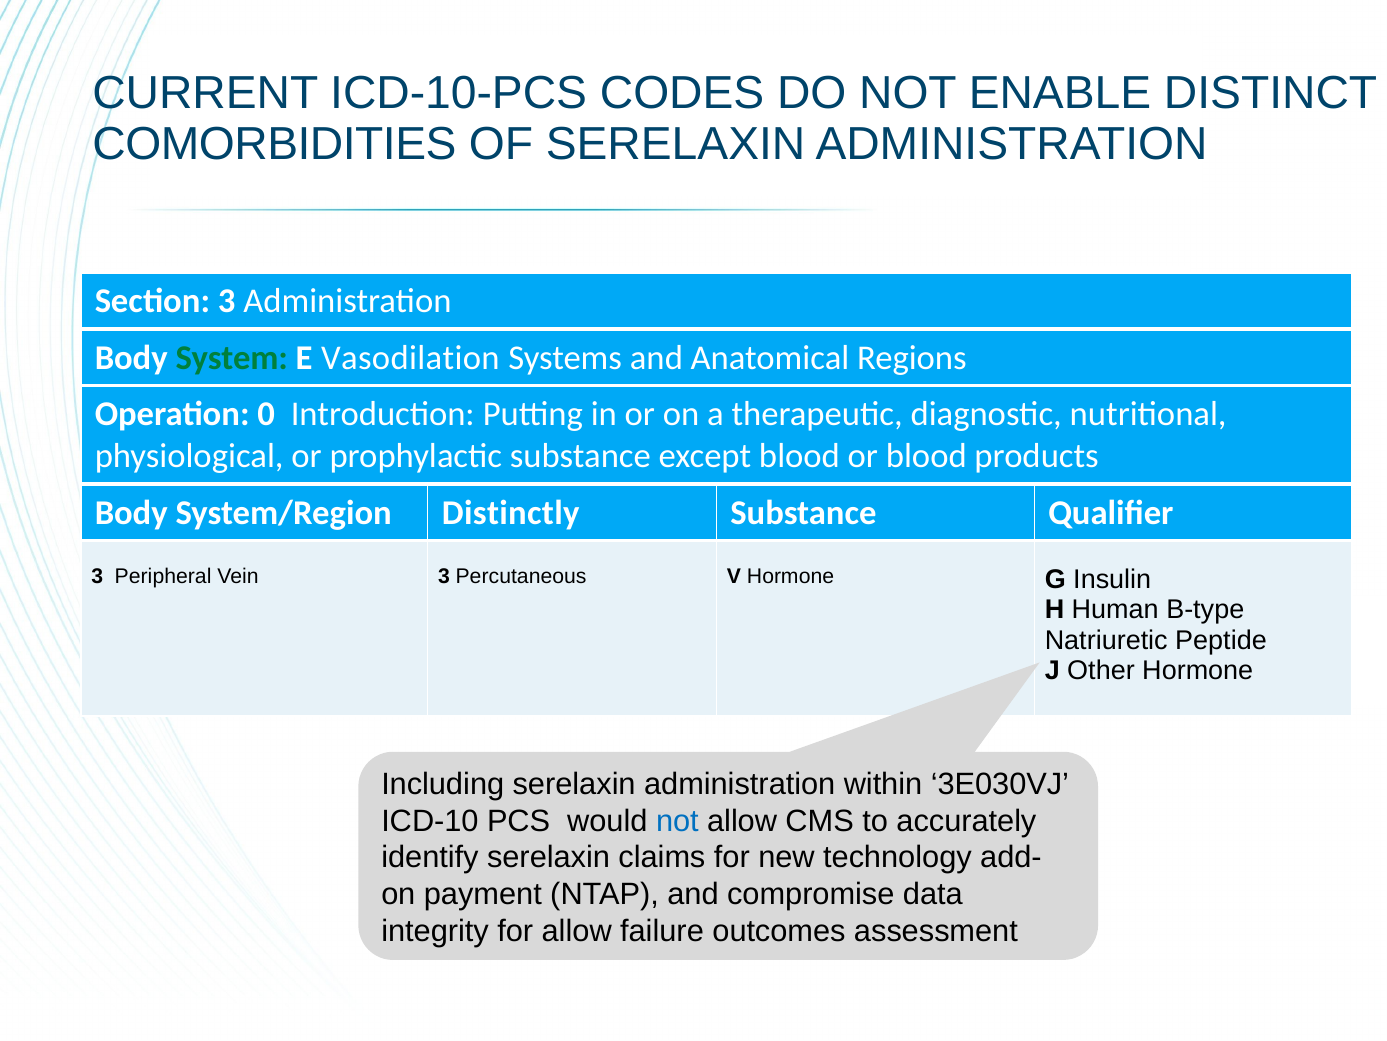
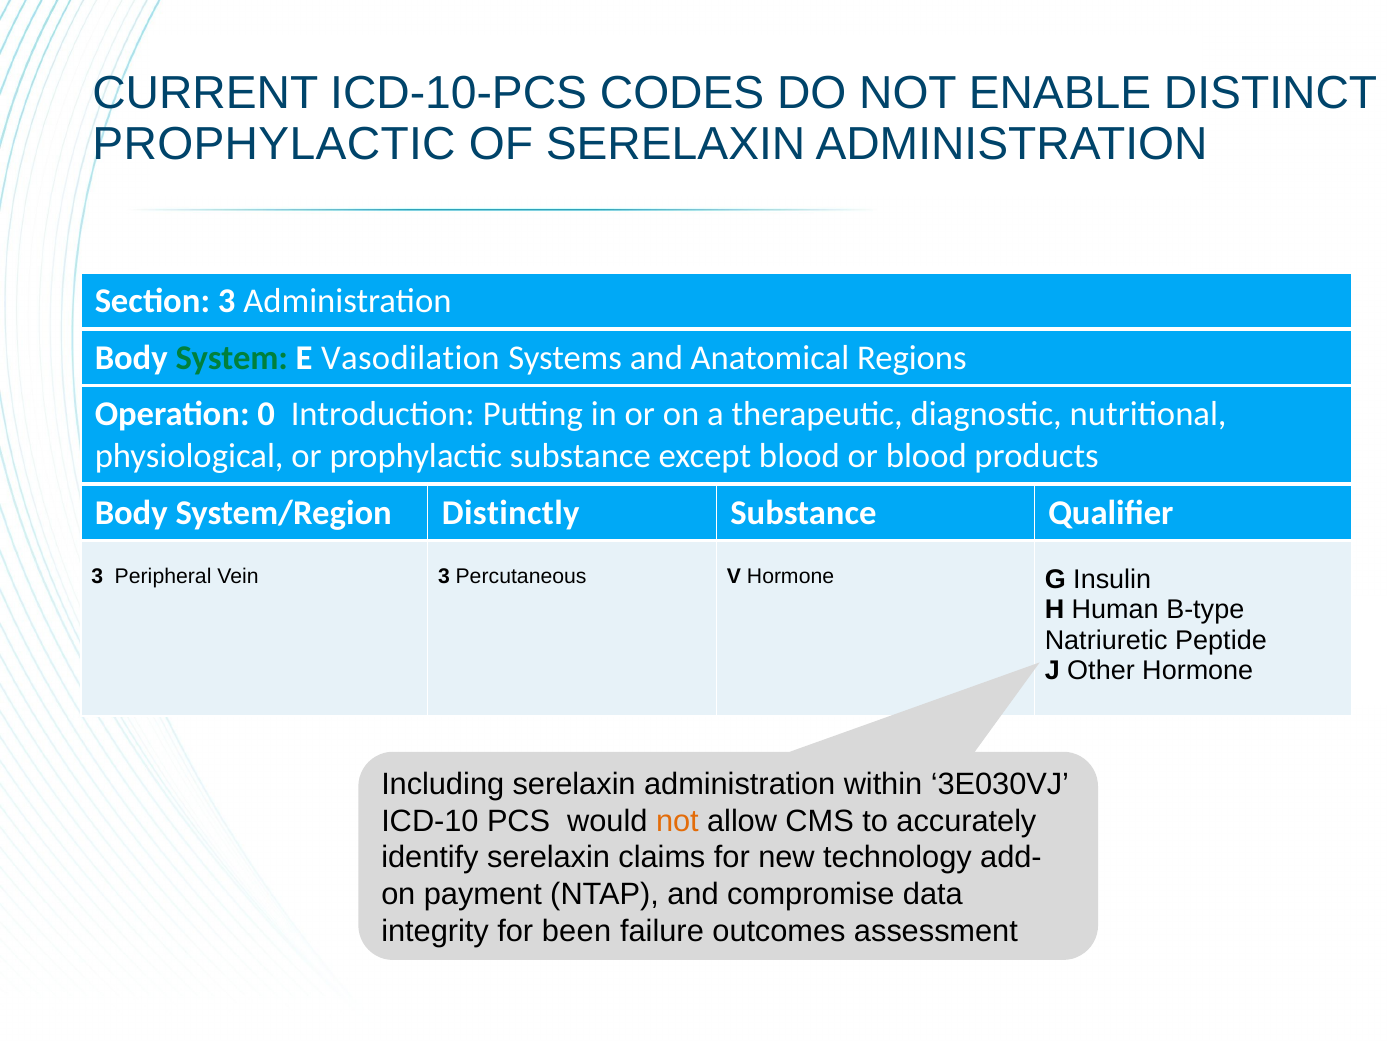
COMORBIDITIES: COMORBIDITIES -> PROPHYLACTIC (274, 144)
not colour: blue -> orange (677, 820)
for allow: allow -> been (577, 931)
